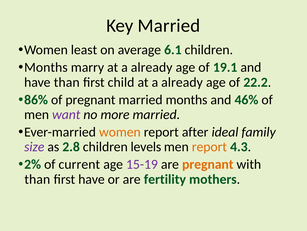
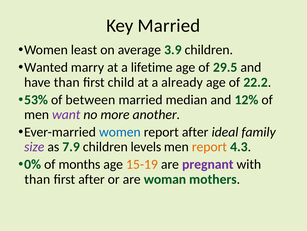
6.1: 6.1 -> 3.9 (173, 50)
Months: Months -> Wanted (46, 67)
marry at a already: already -> lifetime (152, 67)
19.1: 19.1 -> 29.5 (225, 67)
86%: 86% -> 53% (36, 99)
of pregnant: pregnant -> between (90, 99)
married months: months -> median (187, 99)
46%: 46% -> 12% (246, 99)
more married: married -> another (156, 114)
women colour: orange -> blue (120, 132)
2.8: 2.8 -> 7.9 (71, 146)
2%: 2% -> 0% (33, 164)
current: current -> months (79, 164)
15-19 colour: purple -> orange (142, 164)
pregnant colour: orange -> purple (208, 164)
first have: have -> after (91, 179)
fertility: fertility -> woman (165, 179)
